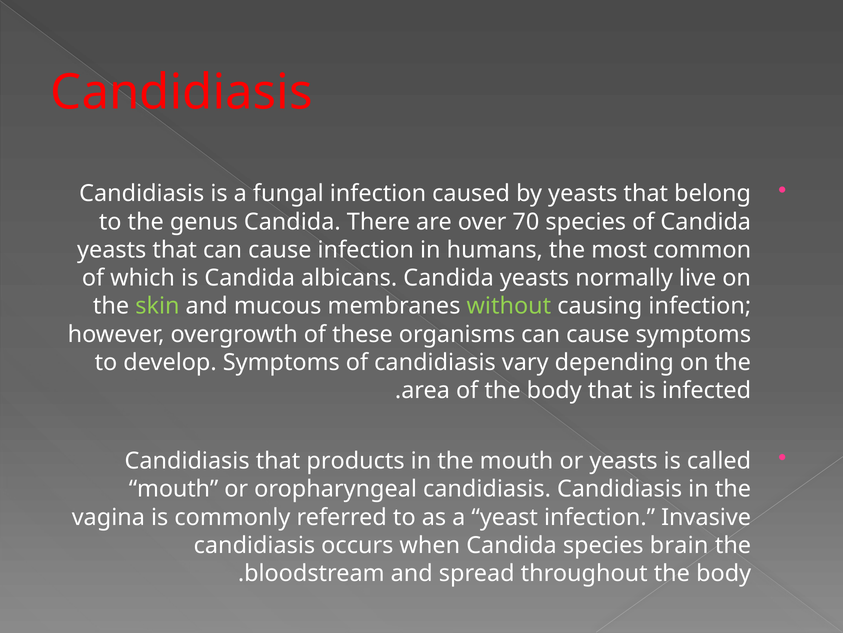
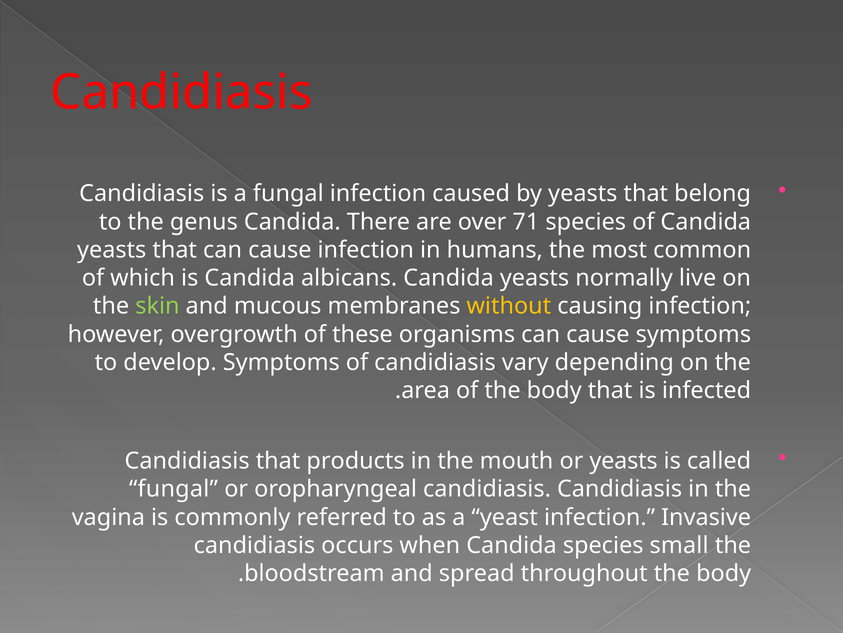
70: 70 -> 71 (526, 222)
without colour: light green -> yellow (509, 306)
mouth: mouth -> fungal (173, 489)
brain: brain -> small (679, 545)
